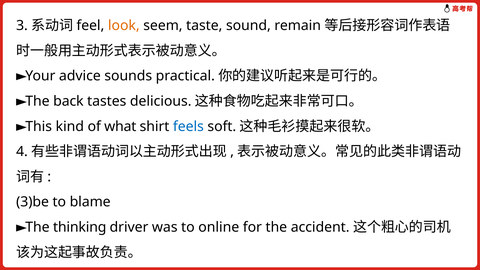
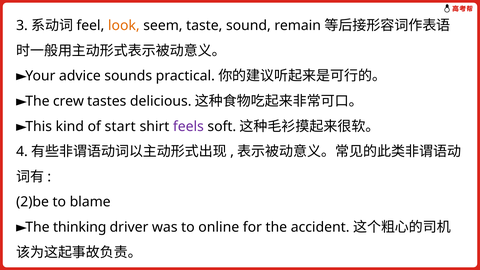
back: back -> crew (68, 101)
what: what -> start (120, 126)
feels colour: blue -> purple (188, 126)
3)be: 3)be -> 2)be (33, 202)
